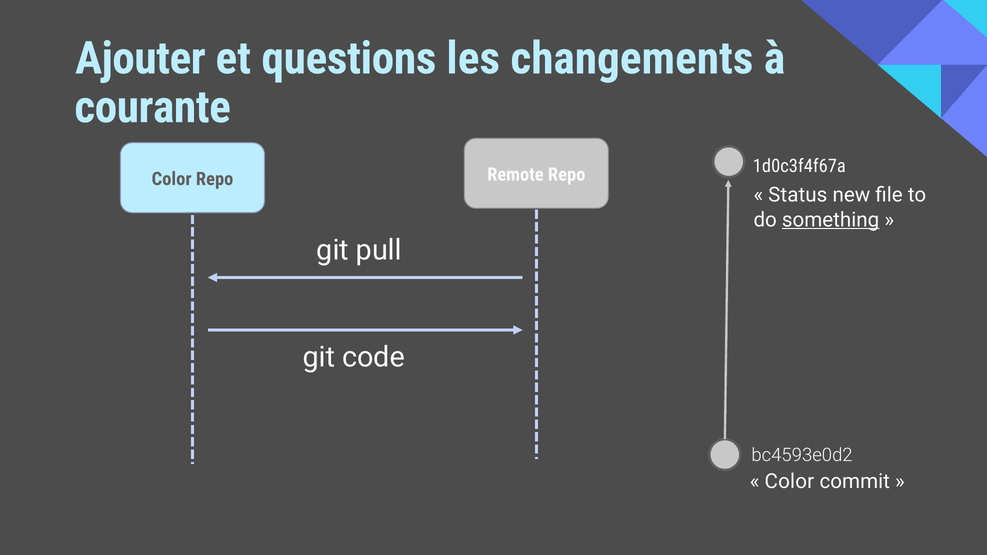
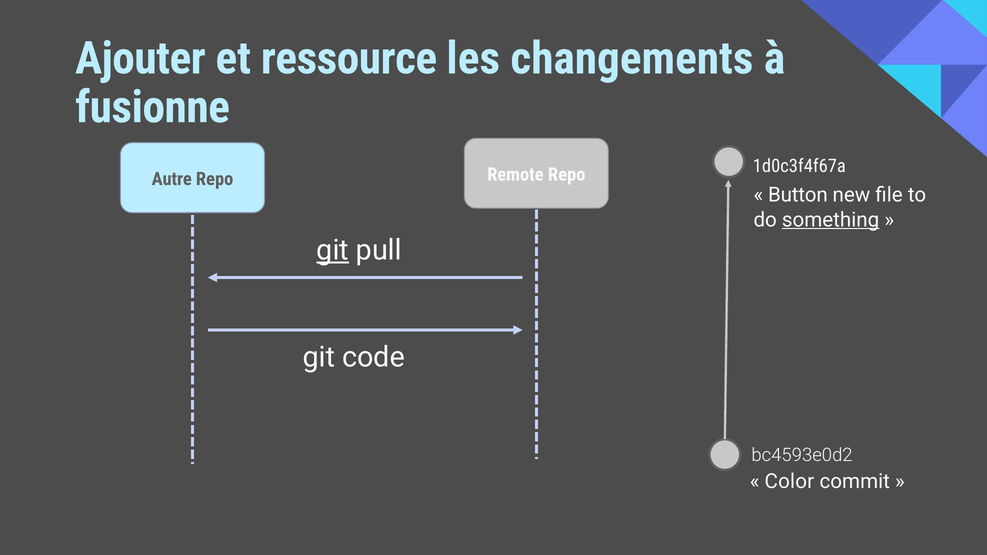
questions: questions -> ressource (349, 58)
courante: courante -> fusionne (153, 107)
Color: Color -> Autre (172, 179)
Status: Status -> Button (798, 195)
git underline: none -> present (333, 250)
